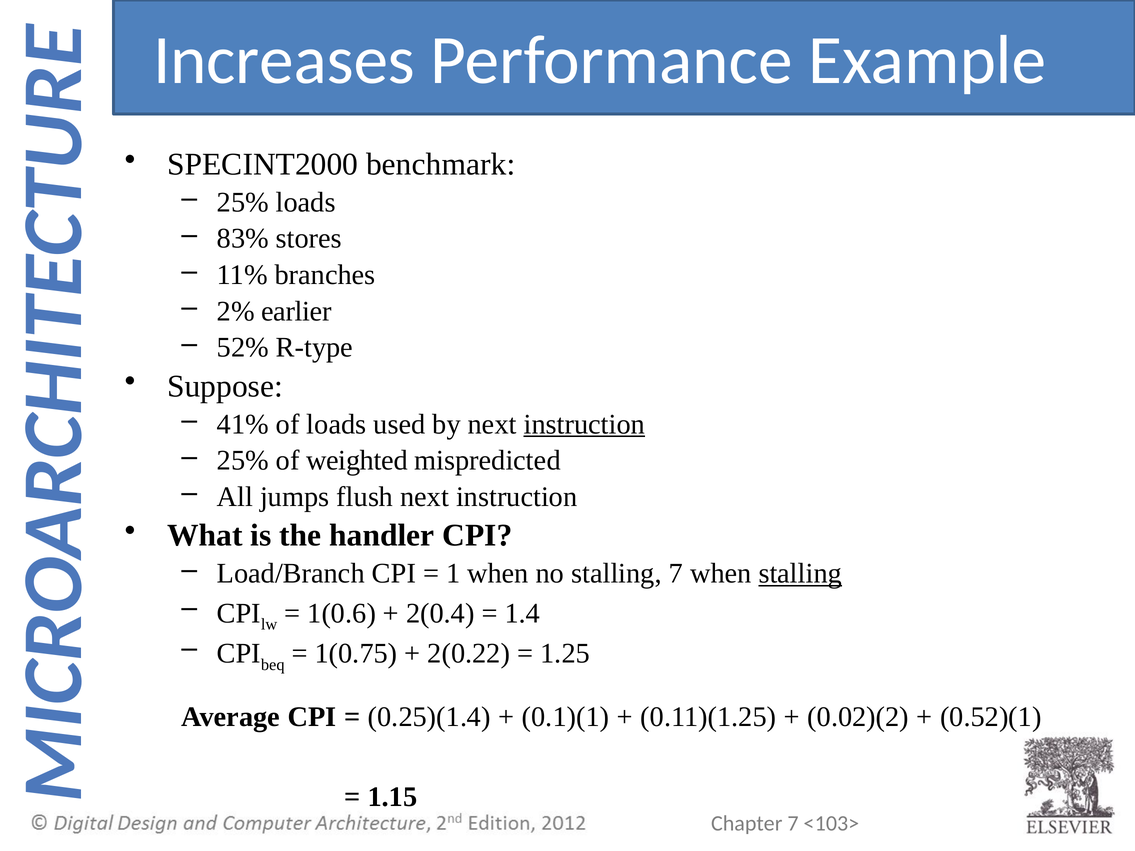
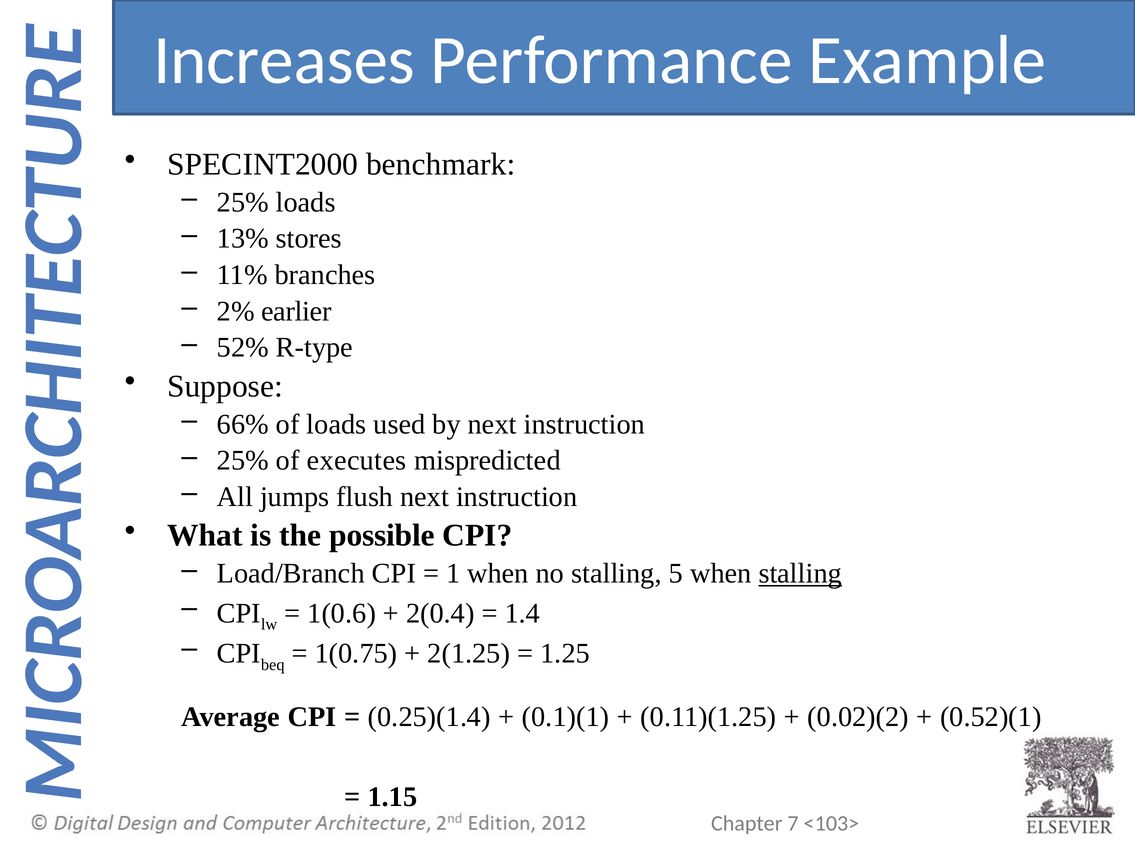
83%: 83% -> 13% (243, 239)
41%: 41% -> 66% (243, 424)
instruction underline: present -> none (584, 424)
weighted: weighted -> executes (357, 461)
handler: handler -> possible (382, 536)
stalling 7: 7 -> 5 (676, 574)
2(0.22: 2(0.22 -> 2(1.25 (469, 654)
